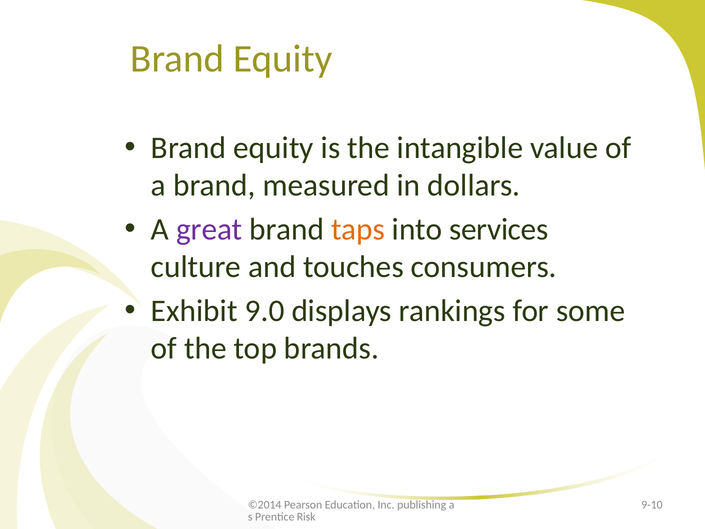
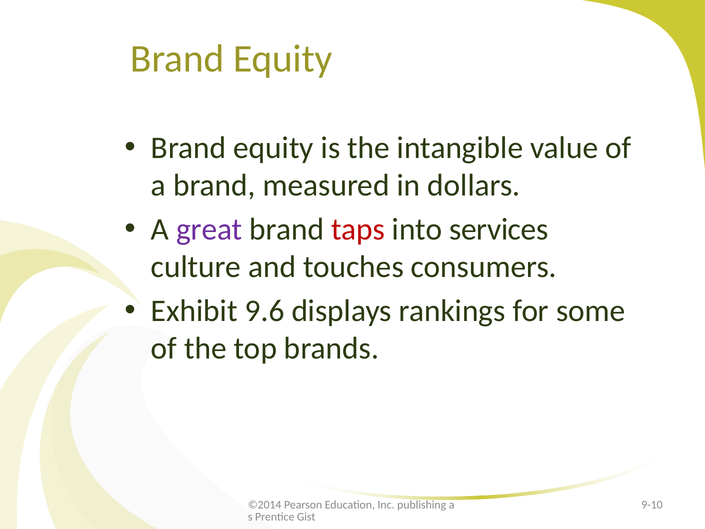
taps colour: orange -> red (358, 229)
9.0: 9.0 -> 9.6 (265, 311)
Risk: Risk -> Gist (306, 517)
